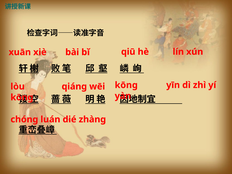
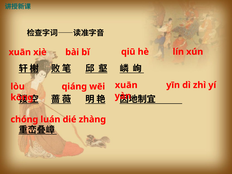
wēi kōng: kōng -> xuān (126, 85)
